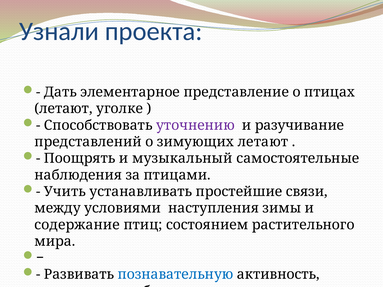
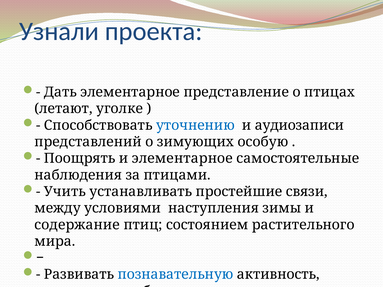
уточнению colour: purple -> blue (195, 125)
разучивание: разучивание -> аудиозаписи (299, 125)
зимующих летают: летают -> особую (263, 142)
и музыкальный: музыкальный -> элементарное (182, 159)
